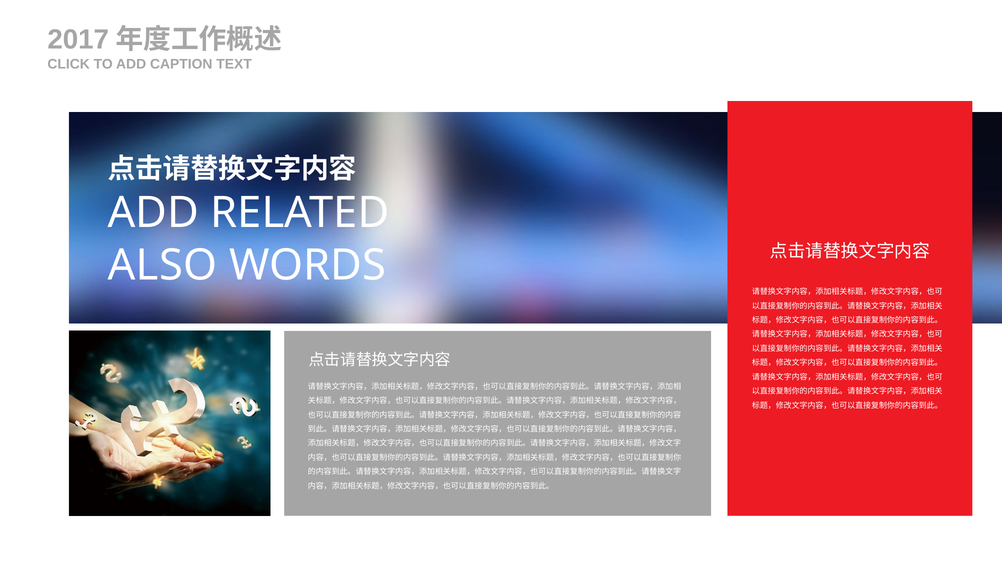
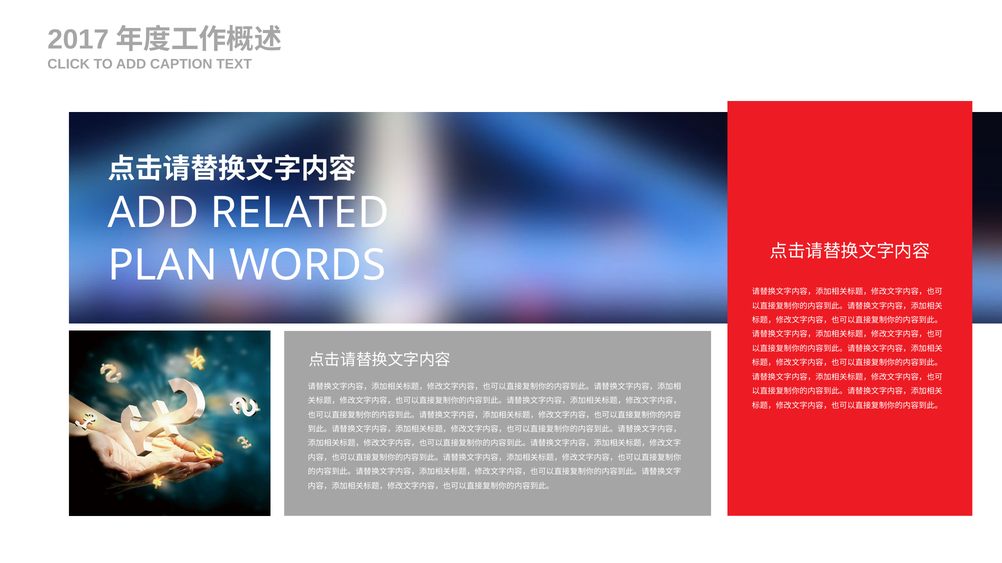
ALSO: ALSO -> PLAN (163, 266)
